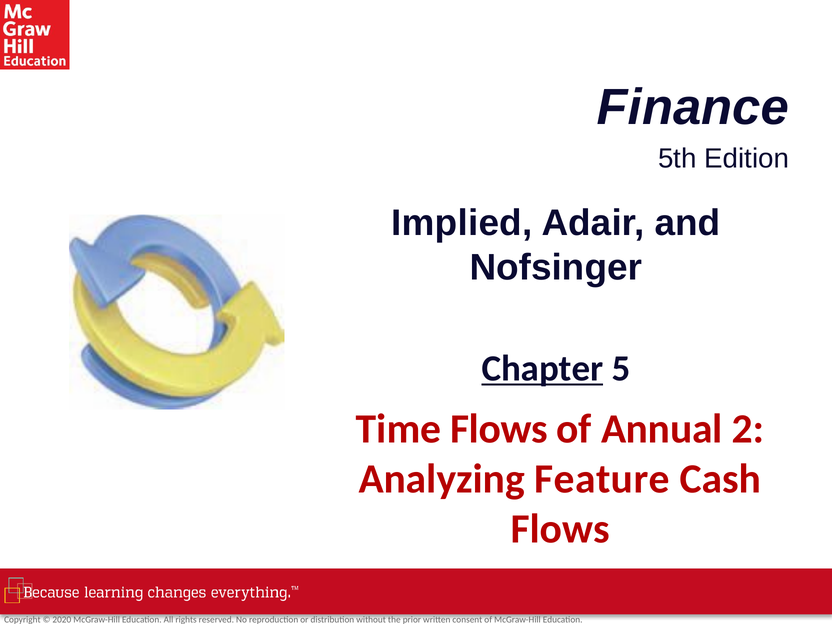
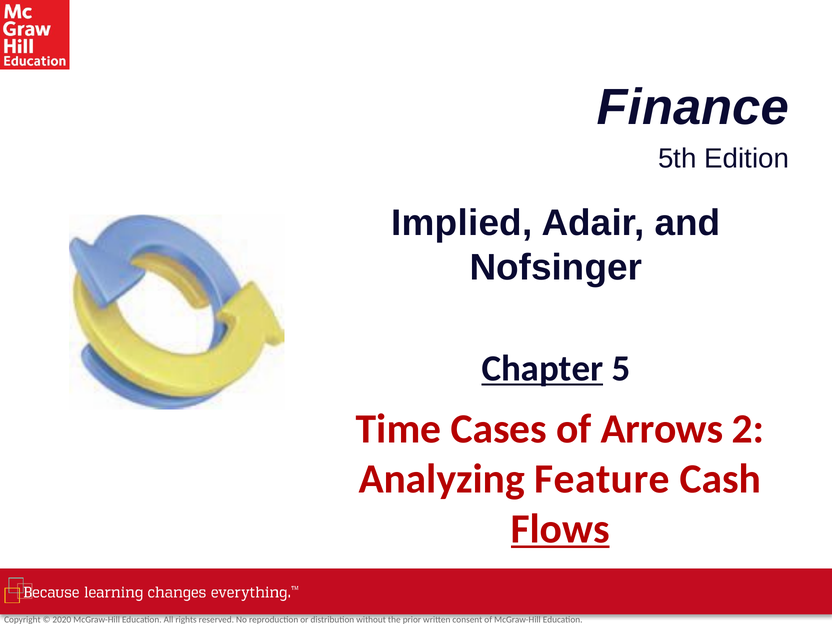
Time Flows: Flows -> Cases (499, 429)
Annual: Annual -> Arrows (662, 429)
Flows underline: none -> present (560, 529)
